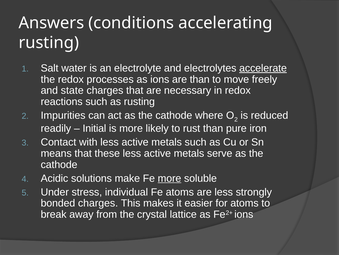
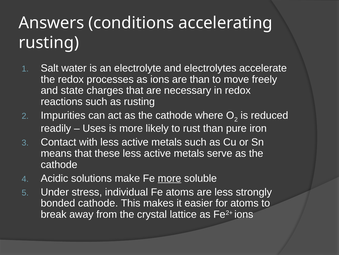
accelerate underline: present -> none (263, 68)
Initial: Initial -> Uses (94, 128)
bonded charges: charges -> cathode (98, 203)
